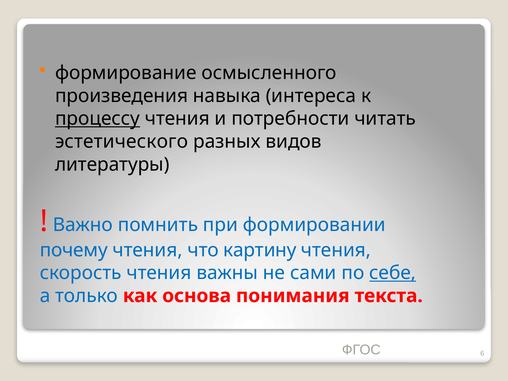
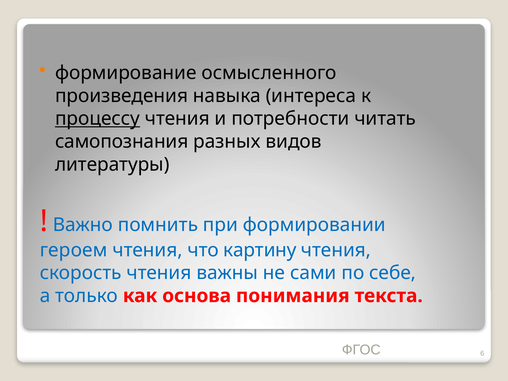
эстетического: эстетического -> самопознания (122, 142)
почему: почему -> героем (74, 250)
себе underline: present -> none (393, 273)
